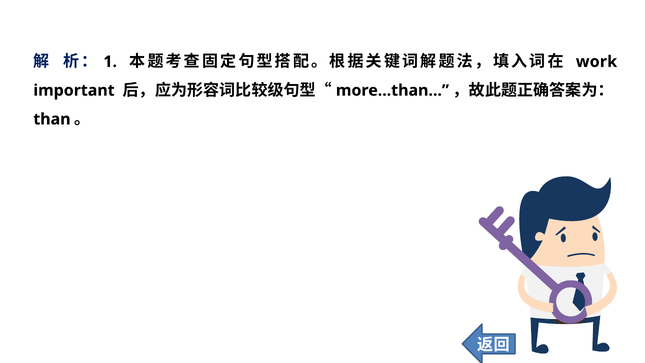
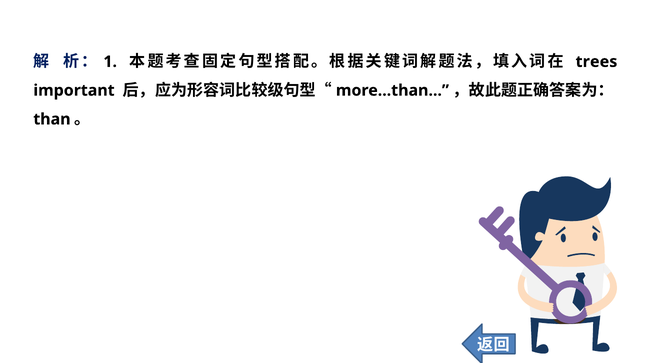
work: work -> trees (596, 62)
